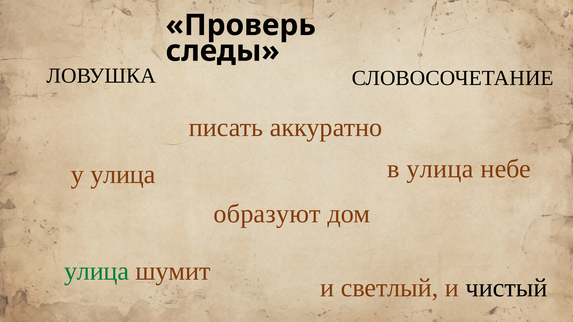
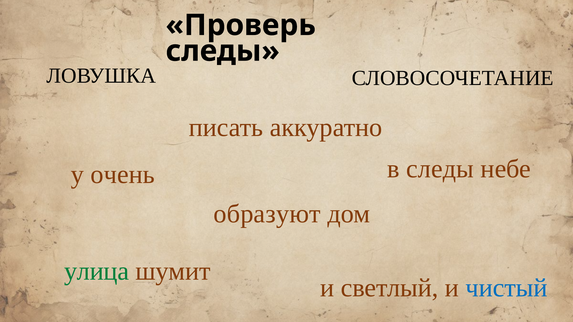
в улица: улица -> следы (440, 169)
у улица: улица -> очень (123, 175)
чистый colour: black -> blue (507, 288)
